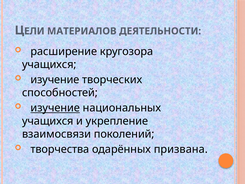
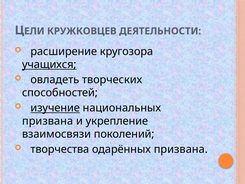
МАТЕРИАЛОВ: МАТЕРИАЛОВ -> КРУЖКОВЦЕВ (82, 31)
учащихся underline: none -> present (49, 64)
изучение: изучение -> овладеть (55, 80)
учащихся: учащихся -> призвана (48, 121)
